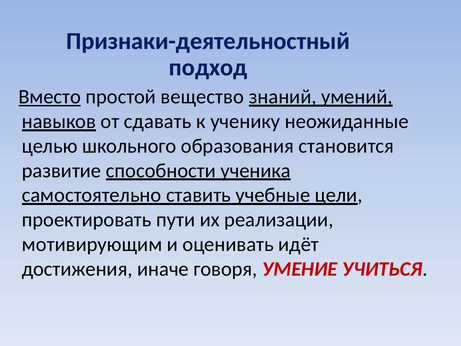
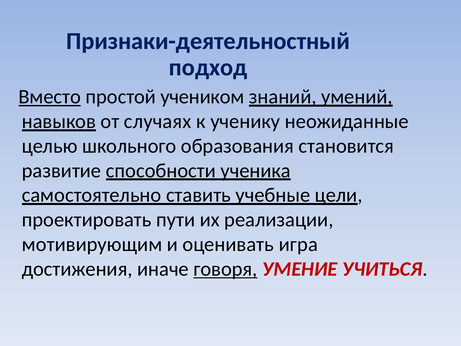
вещество: вещество -> учеником (202, 97)
сдавать: сдавать -> случаях (158, 121)
идёт: идёт -> игра (298, 244)
говоря underline: none -> present (225, 269)
